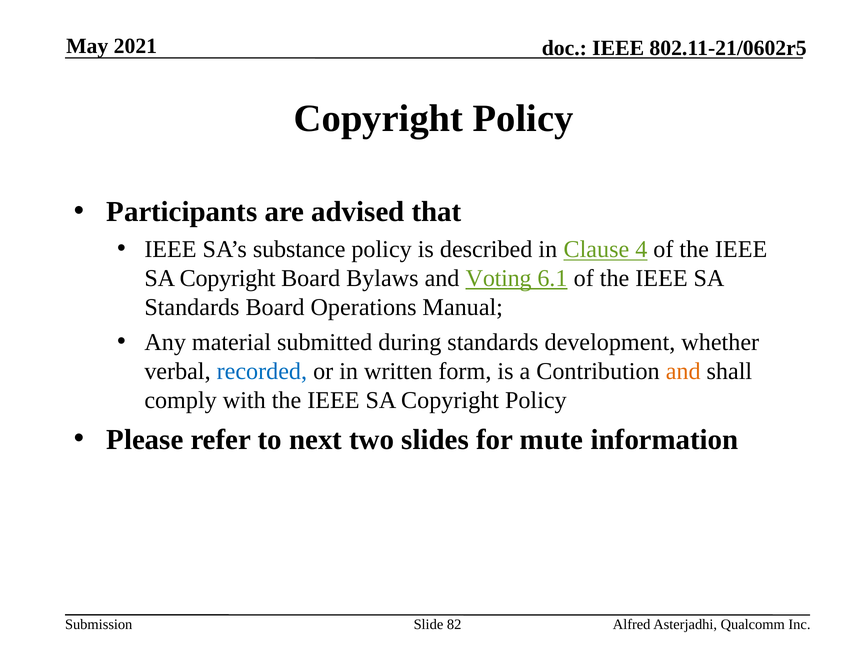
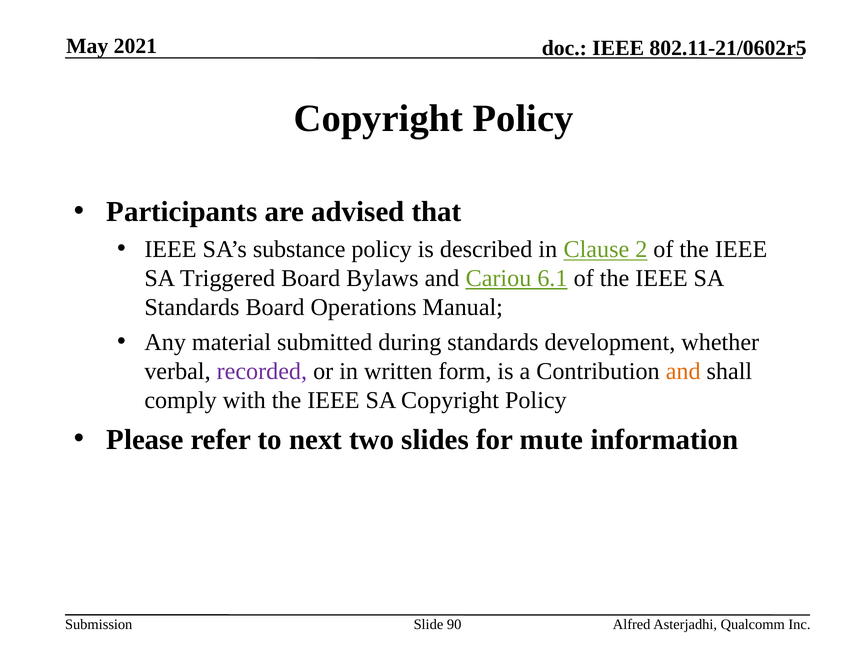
4: 4 -> 2 (641, 249)
Copyright: Copyright -> Triggered (228, 278)
Voting: Voting -> Cariou (498, 278)
recorded colour: blue -> purple (262, 371)
82: 82 -> 90 (454, 624)
